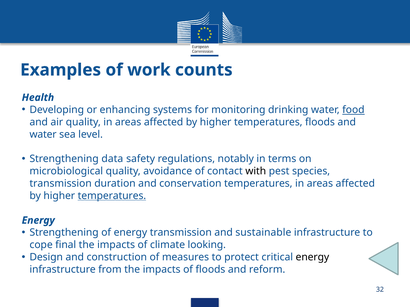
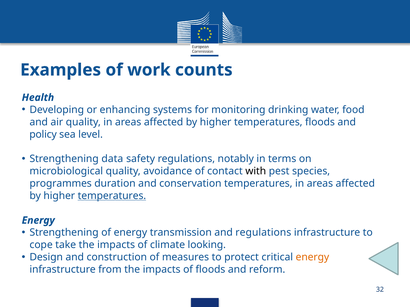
food underline: present -> none (353, 110)
water: water -> policy (43, 135)
transmission: transmission -> programmes (61, 184)
and sustainable: sustainable -> regulations (263, 233)
final: final -> take (66, 245)
energy colour: black -> orange (312, 258)
